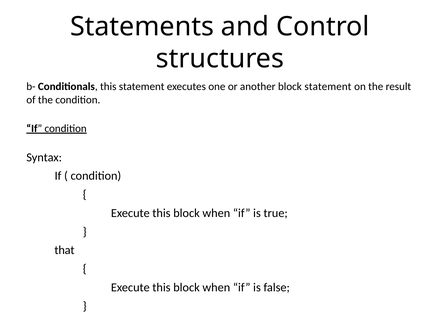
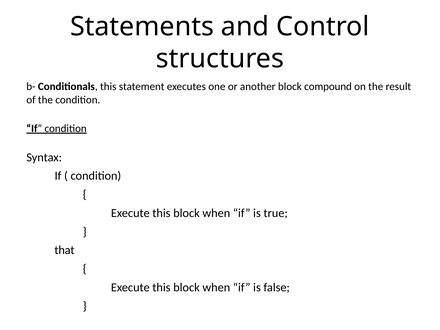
block statement: statement -> compound (328, 87)
